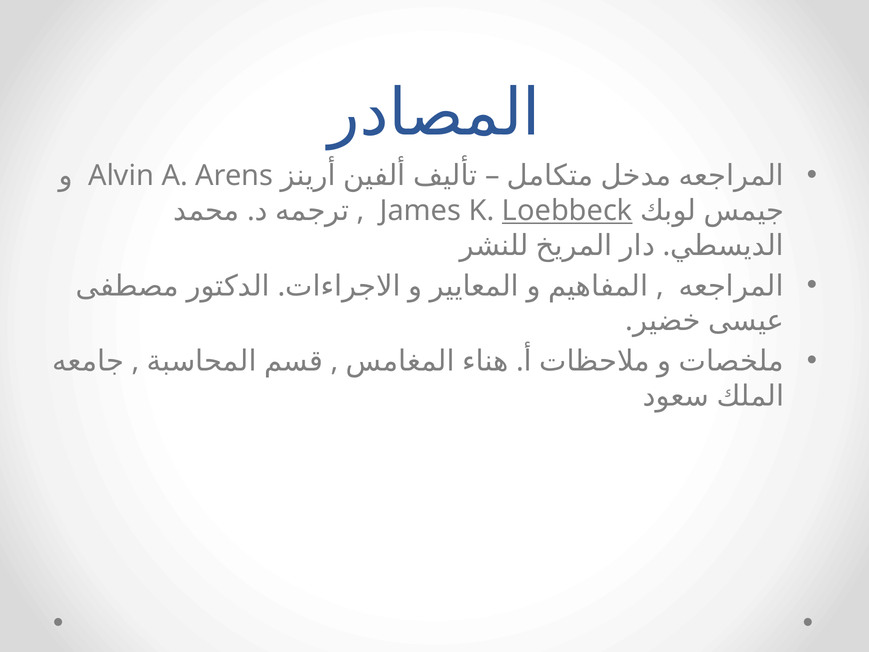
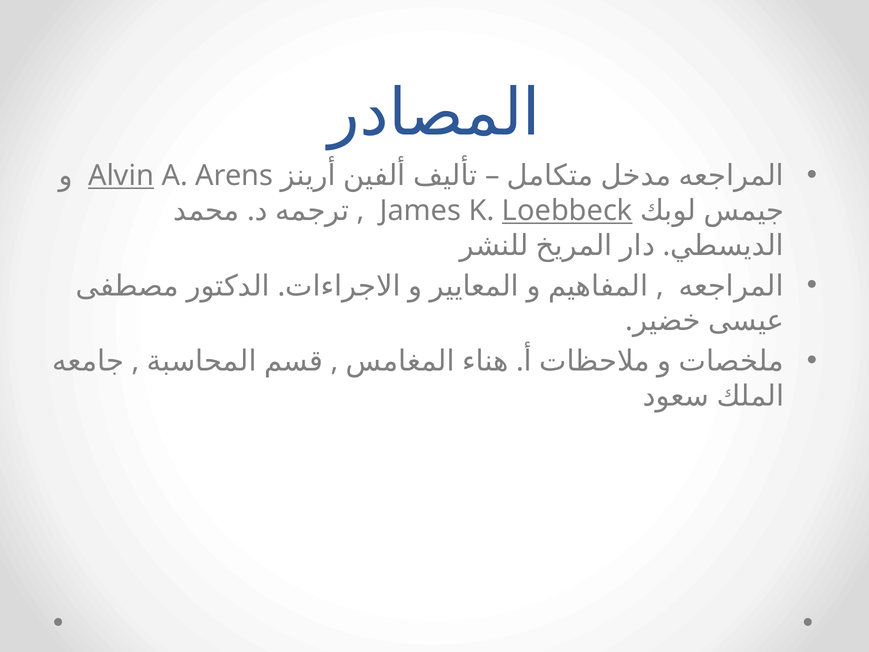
Alvin underline: none -> present (121, 176)
